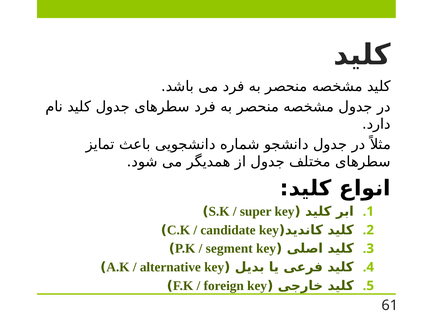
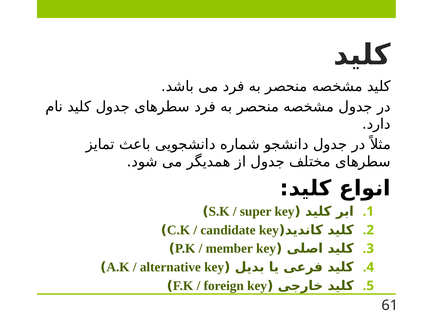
segment: segment -> member (229, 249)
